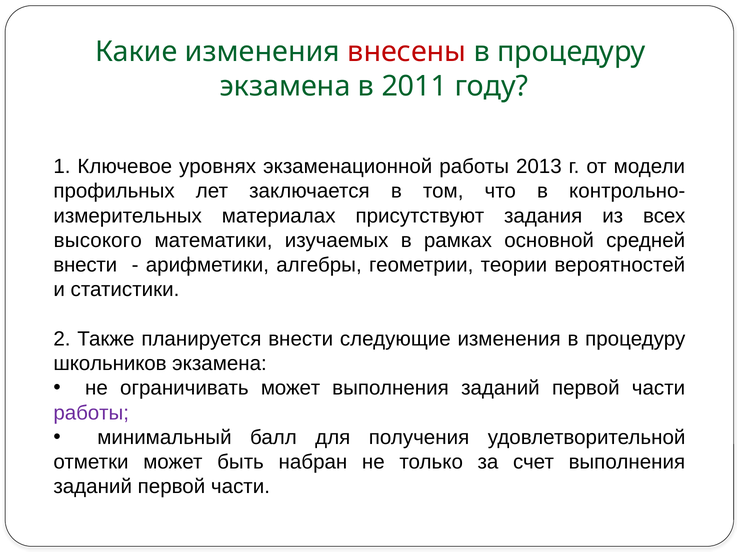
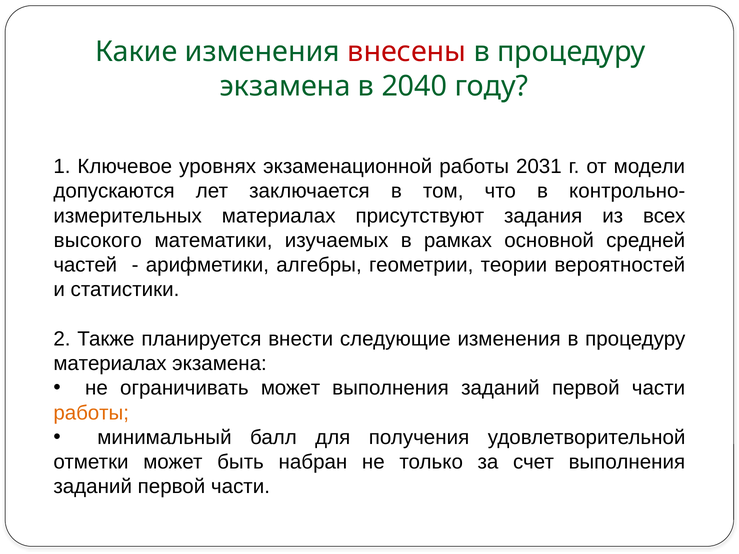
2011: 2011 -> 2040 (414, 86)
2013: 2013 -> 2031 (539, 167)
профильных: профильных -> допускаются (114, 191)
внести: внести -> частей (85, 265)
школьников: школьников -> материалах (110, 364)
работы colour: purple -> orange (91, 413)
